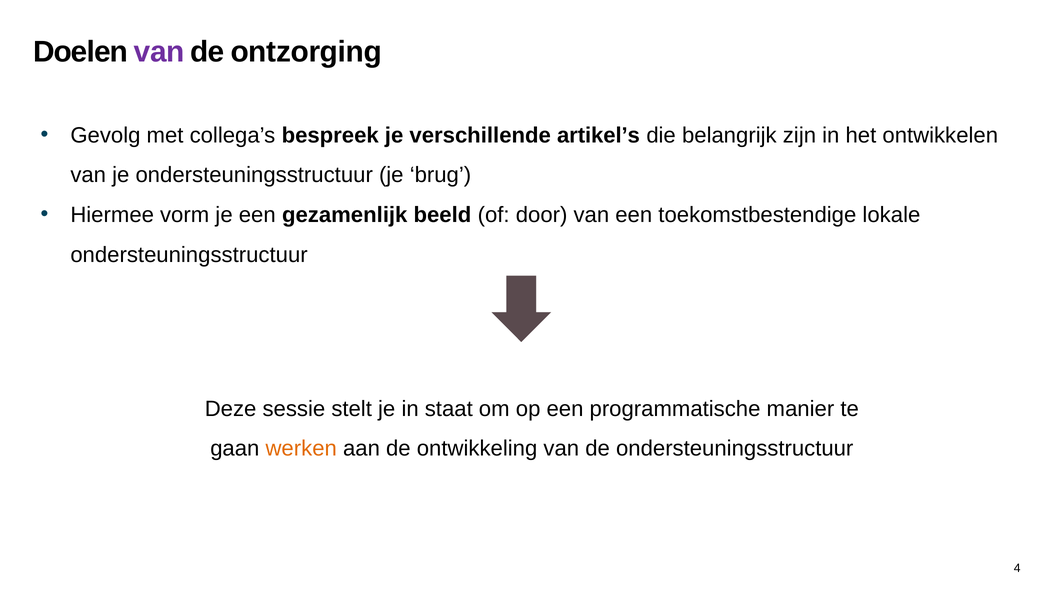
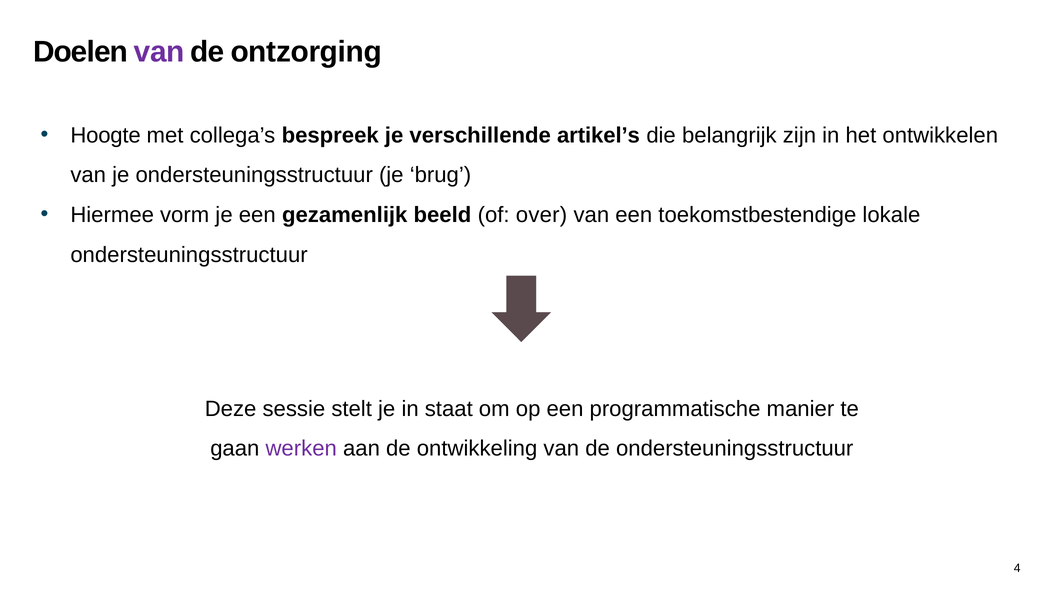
Gevolg: Gevolg -> Hoogte (106, 135)
door: door -> over (541, 215)
werken colour: orange -> purple (301, 448)
